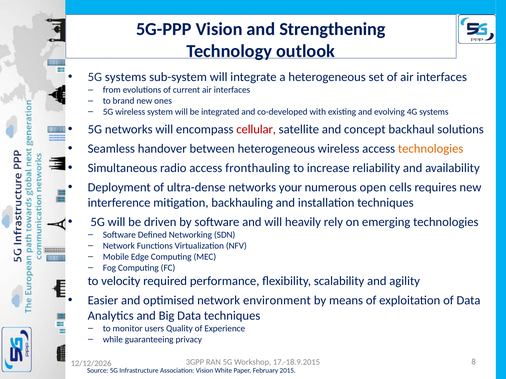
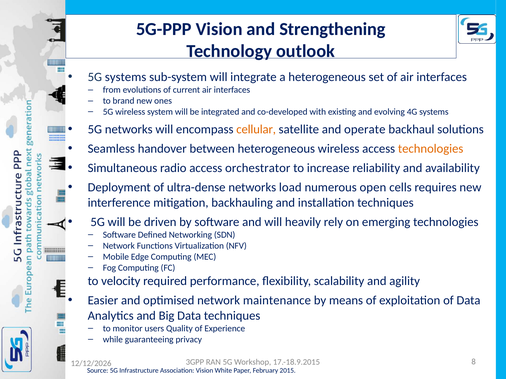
cellular colour: red -> orange (256, 130)
concept: concept -> operate (365, 130)
fronthauling: fronthauling -> orchestrator (258, 168)
your: your -> load (290, 188)
environment: environment -> maintenance (277, 301)
